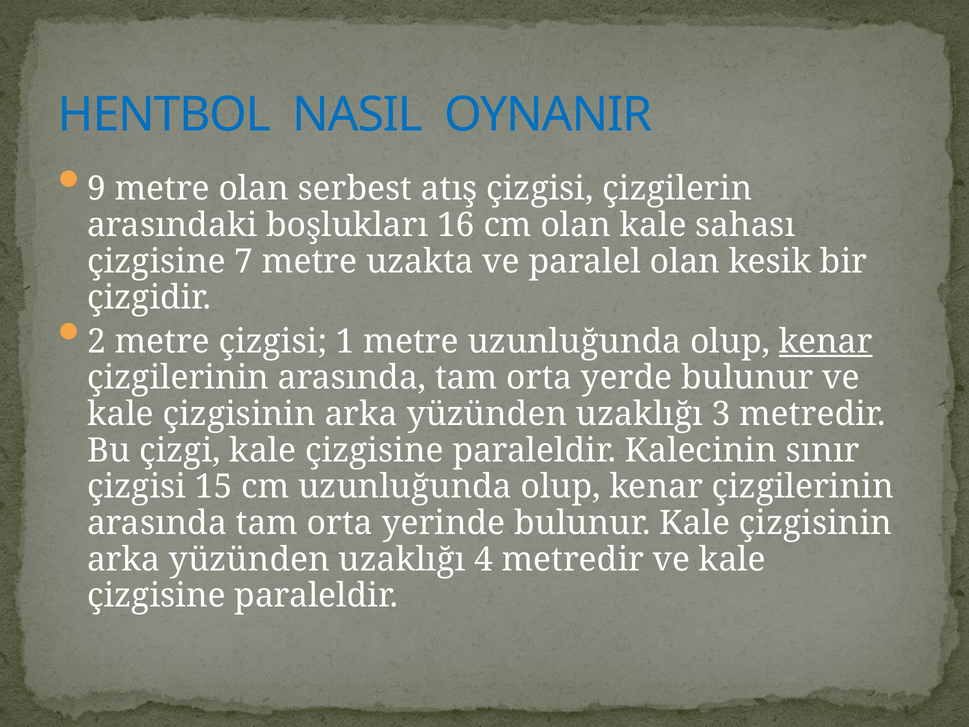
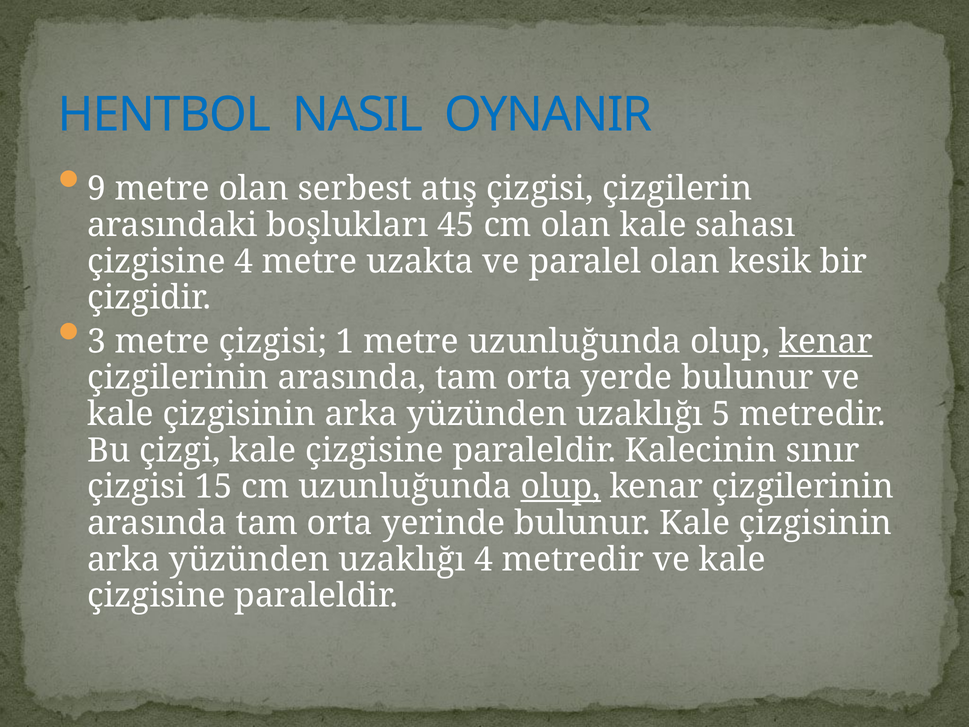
16: 16 -> 45 (456, 225)
çizgisine 7: 7 -> 4 (244, 261)
2: 2 -> 3 (96, 341)
3: 3 -> 5 (721, 414)
olup underline: none -> present (561, 487)
